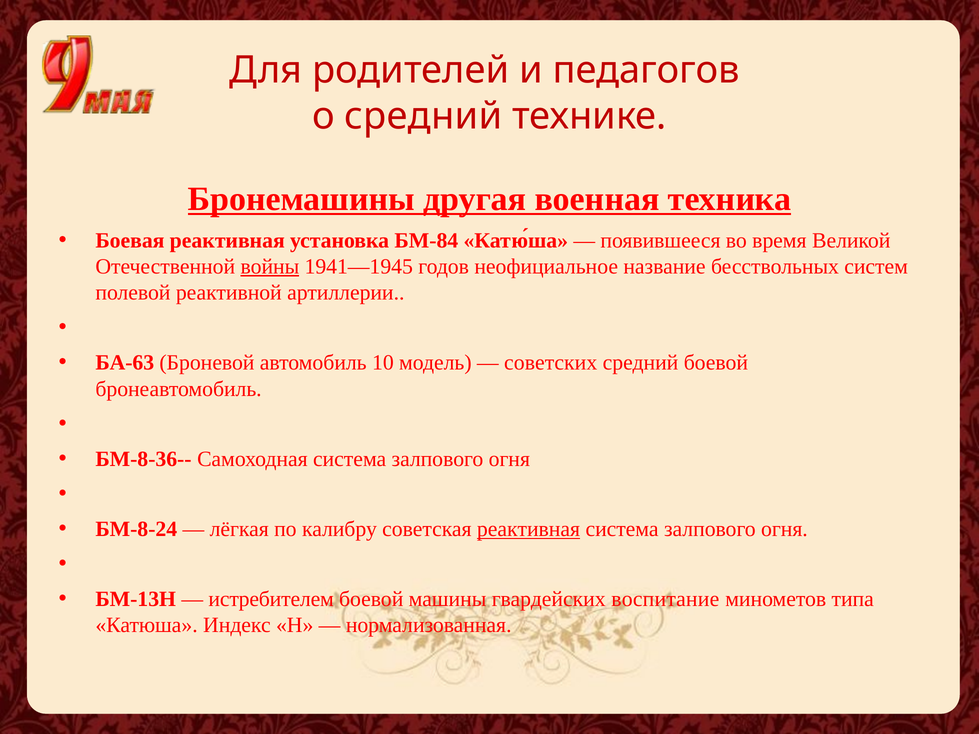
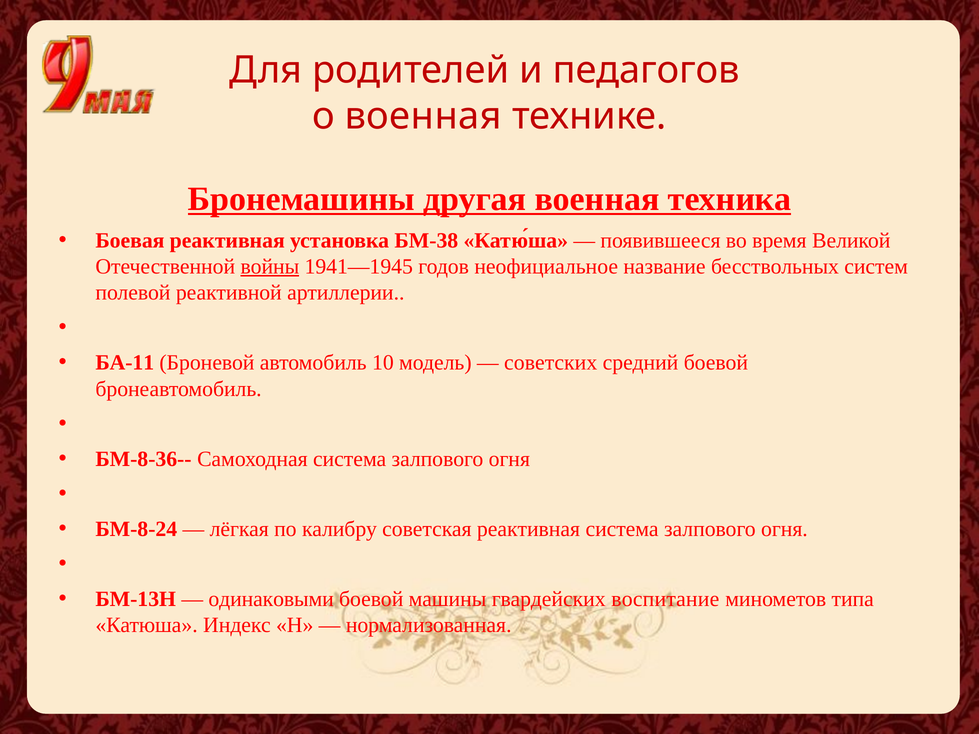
о средний: средний -> военная (423, 116)
БМ-84: БМ-84 -> БМ-38 (426, 241)
БА-63: БА-63 -> БА-11 (125, 363)
реактивная underline: present -> none (529, 529)
истребителем: истребителем -> одинаковыми (271, 599)
